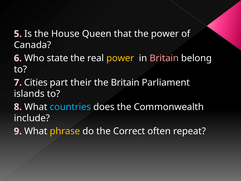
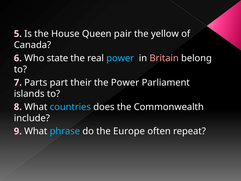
that: that -> pair (123, 34)
the power: power -> yellow (165, 34)
power colour: yellow -> light blue (120, 58)
Cities: Cities -> Parts (36, 82)
the Britain: Britain -> Power (125, 82)
phrase colour: yellow -> light blue (65, 131)
Correct: Correct -> Europe (129, 131)
